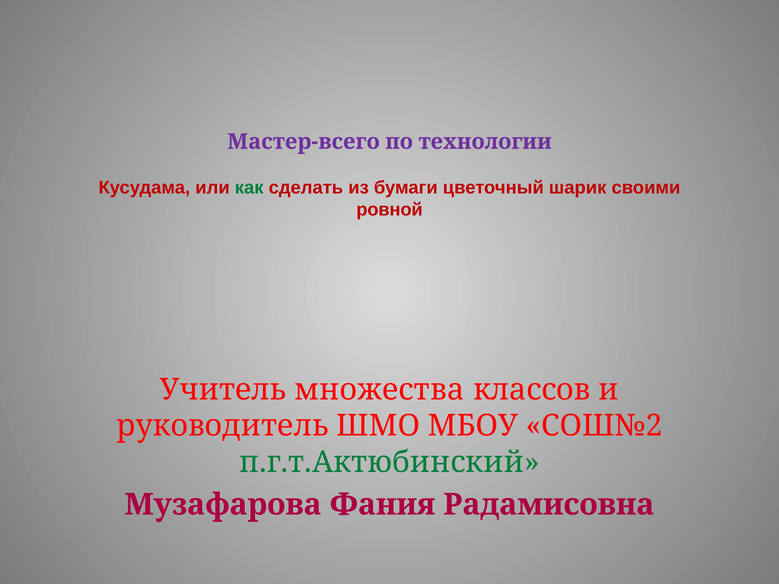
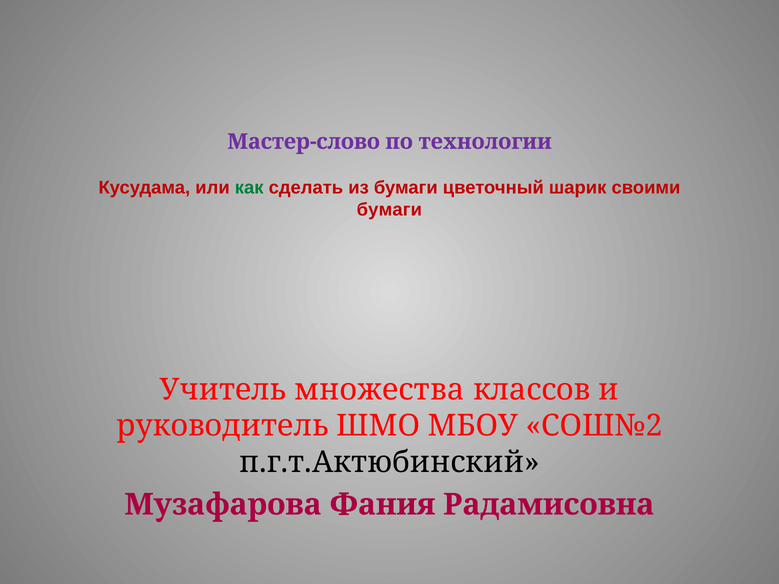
Мастер-всего: Мастер-всего -> Мастер-слово (304, 142)
ровной: ровной -> бумаги (389, 210)
п.г.т.Актюбинский colour: green -> black (389, 462)
